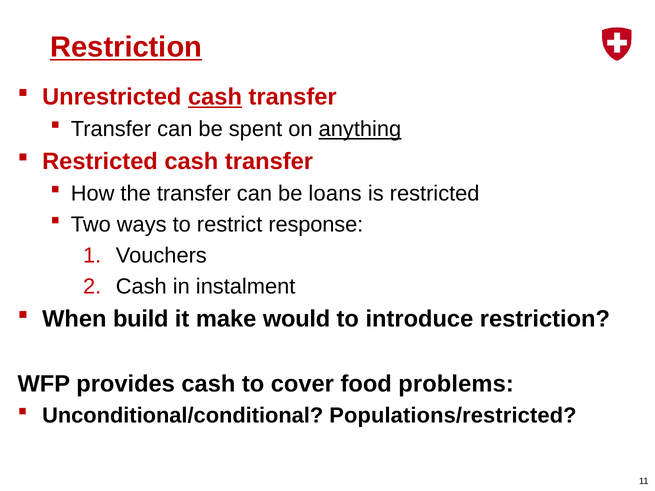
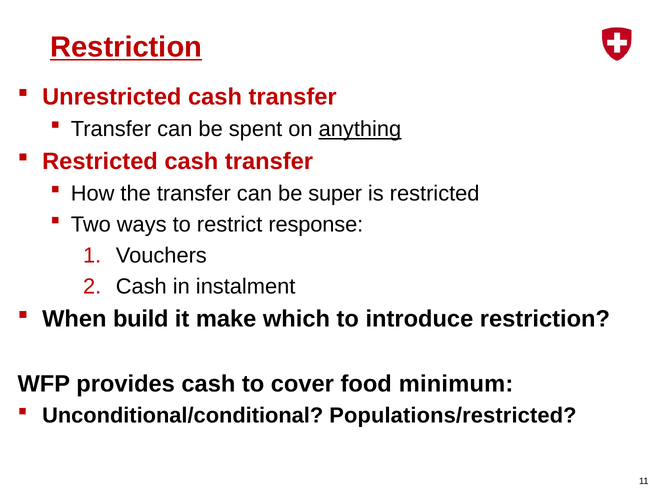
cash underline: present -> none (215, 97)
loans: loans -> super (335, 194)
would: would -> which (296, 319)
problems: problems -> minimum (456, 384)
